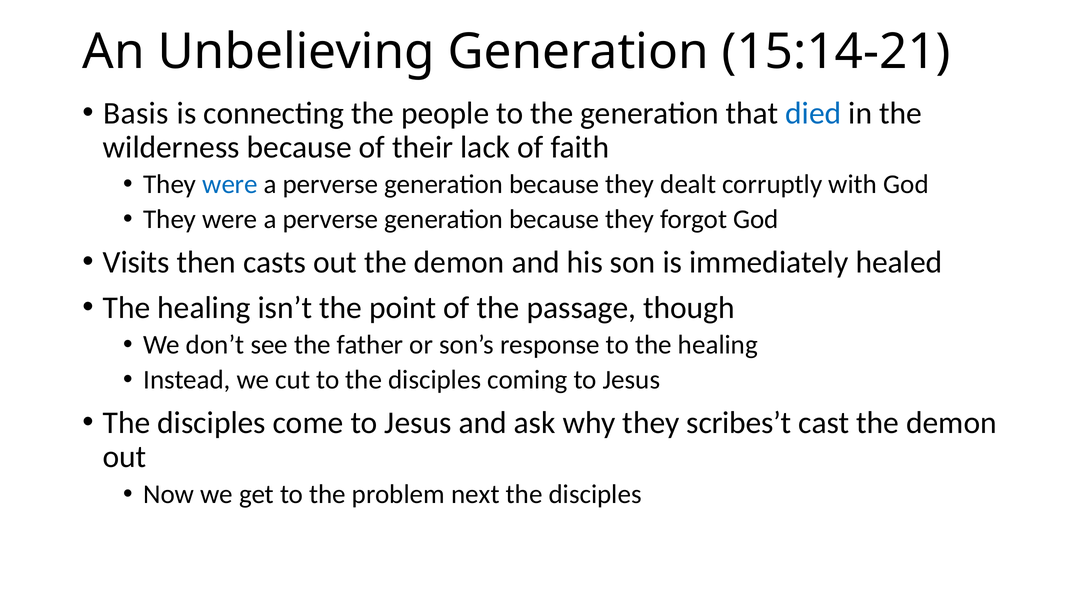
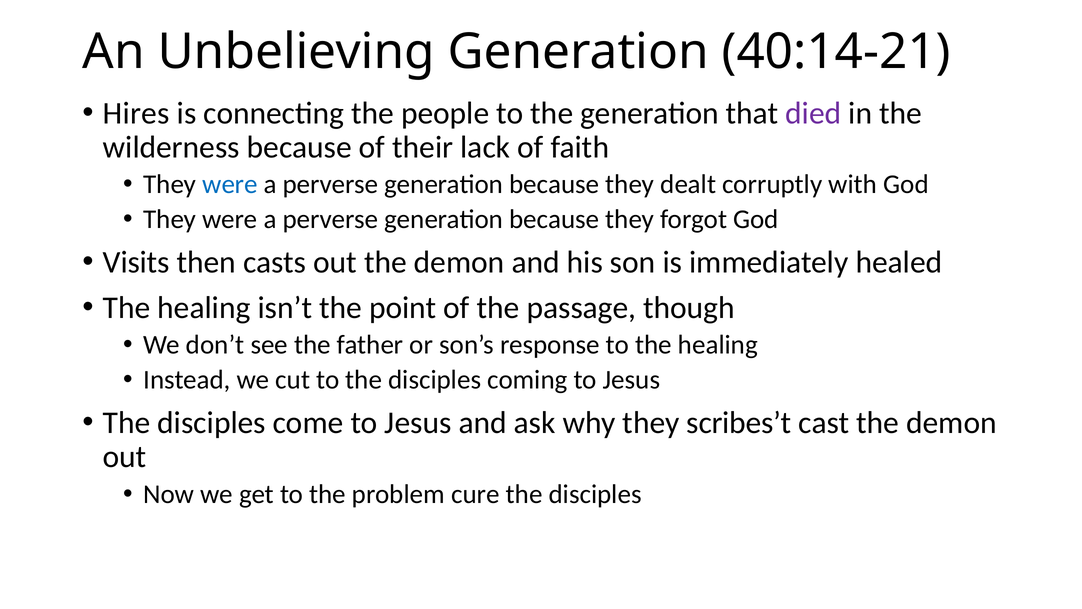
15:14-21: 15:14-21 -> 40:14-21 (836, 52)
Basis: Basis -> Hires (136, 113)
died colour: blue -> purple (813, 113)
next: next -> cure (475, 494)
